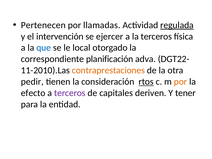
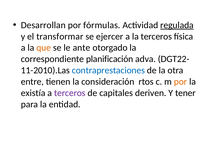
Pertenecen: Pertenecen -> Desarrollan (43, 25)
llamadas: llamadas -> fórmulas (102, 25)
intervención: intervención -> transformar (60, 36)
que colour: blue -> orange (44, 48)
local: local -> ante (81, 48)
contraprestaciones colour: orange -> blue (108, 70)
pedir: pedir -> entre (32, 82)
rtos underline: present -> none (146, 82)
efecto: efecto -> existía (33, 93)
